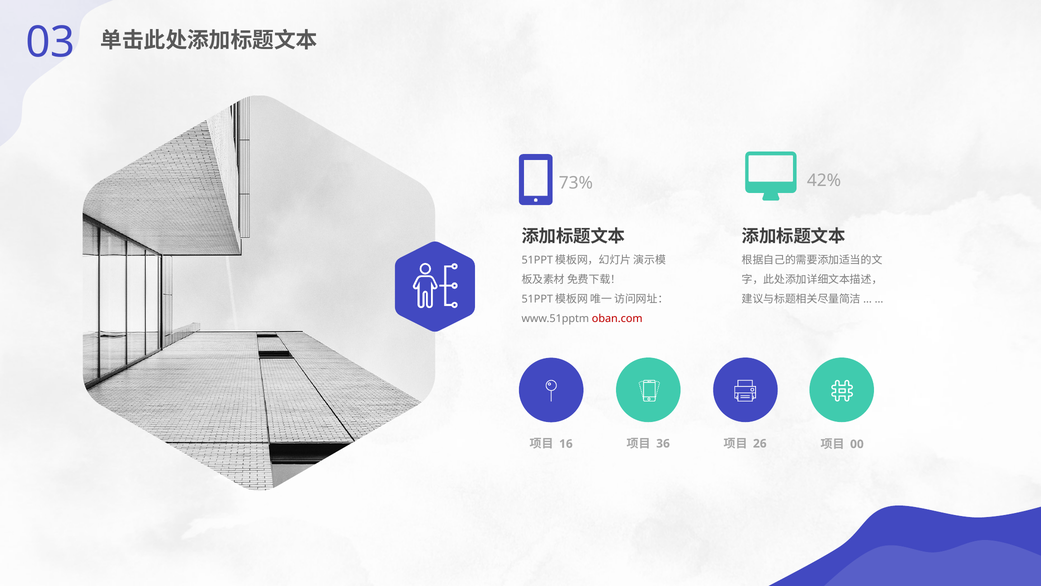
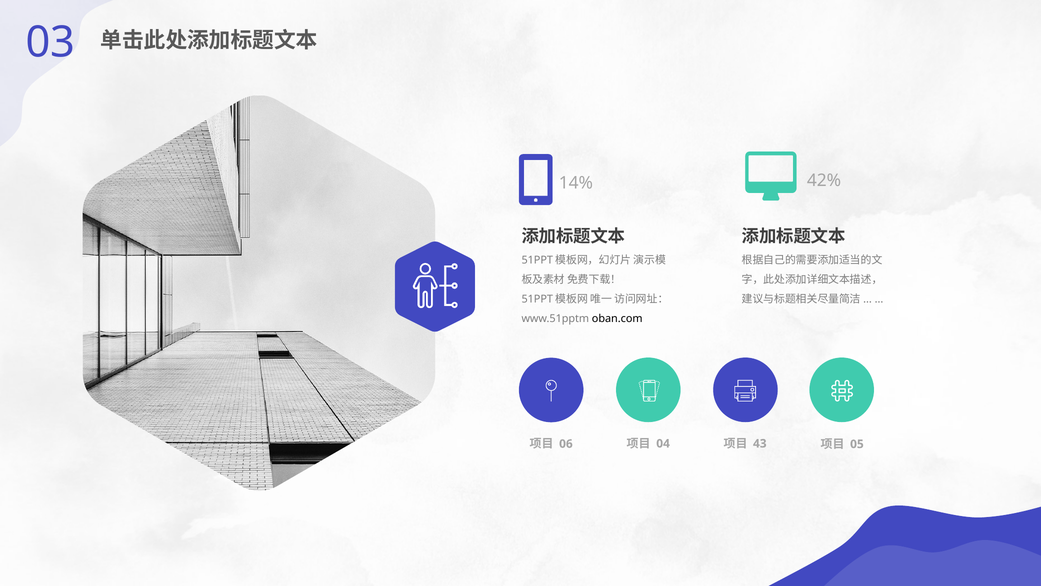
73%: 73% -> 14% (576, 183)
oban.com colour: red -> black (617, 319)
16: 16 -> 06 (566, 444)
36: 36 -> 04 (663, 443)
26: 26 -> 43 (760, 443)
00: 00 -> 05 (857, 444)
